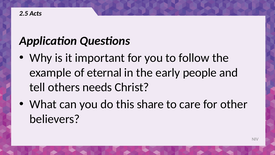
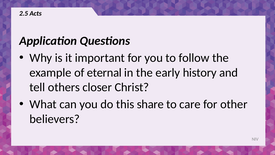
people: people -> history (200, 73)
needs: needs -> closer (97, 87)
